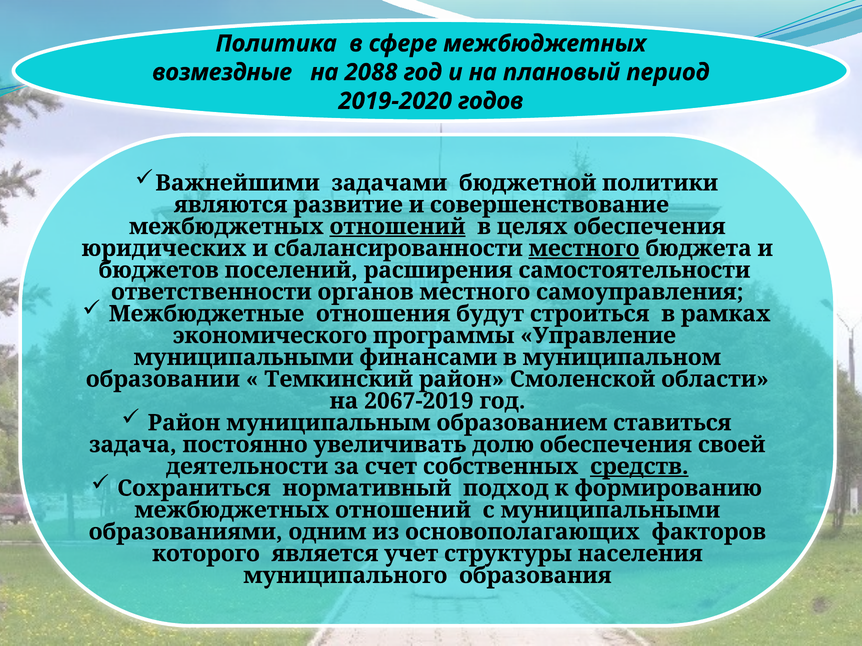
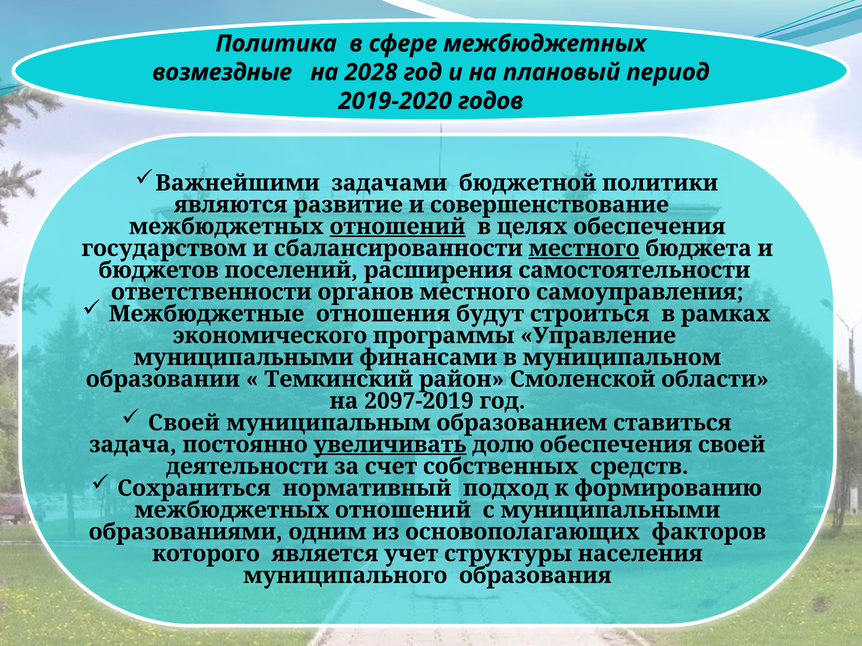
2088: 2088 -> 2028 (371, 72)
юридических: юридических -> государством (164, 249)
2067-2019: 2067-2019 -> 2097-2019 (419, 401)
Район: Район -> Своей (184, 423)
увеличивать underline: none -> present (390, 445)
средств underline: present -> none (639, 467)
